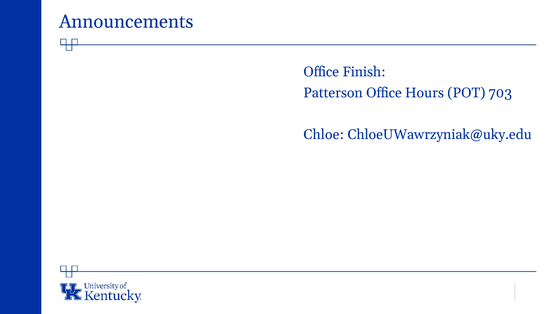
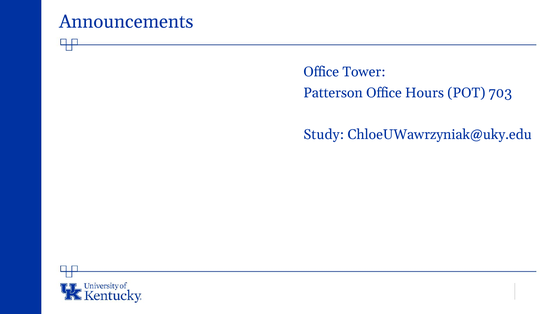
Finish: Finish -> Tower (364, 72)
Chloe: Chloe -> Study (324, 135)
